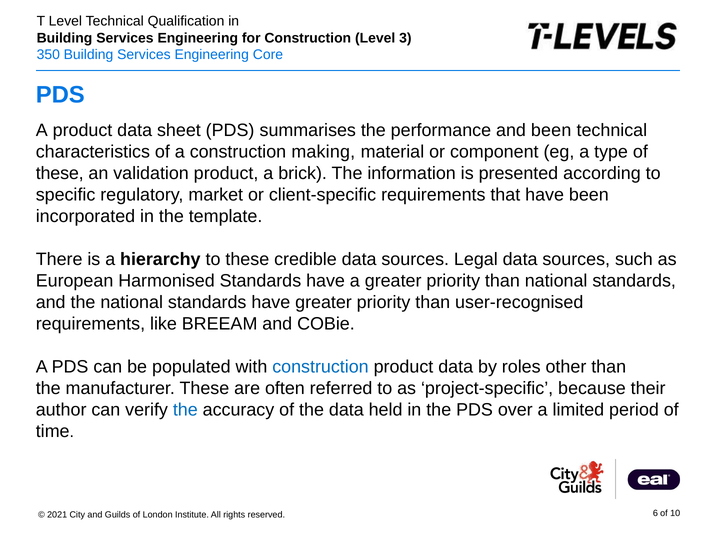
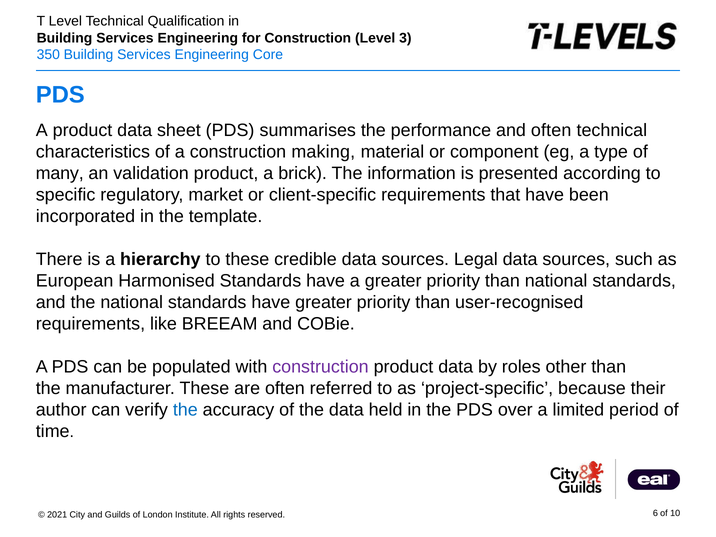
and been: been -> often (551, 130)
these: these -> many (60, 173)
construction colour: blue -> purple (320, 367)
